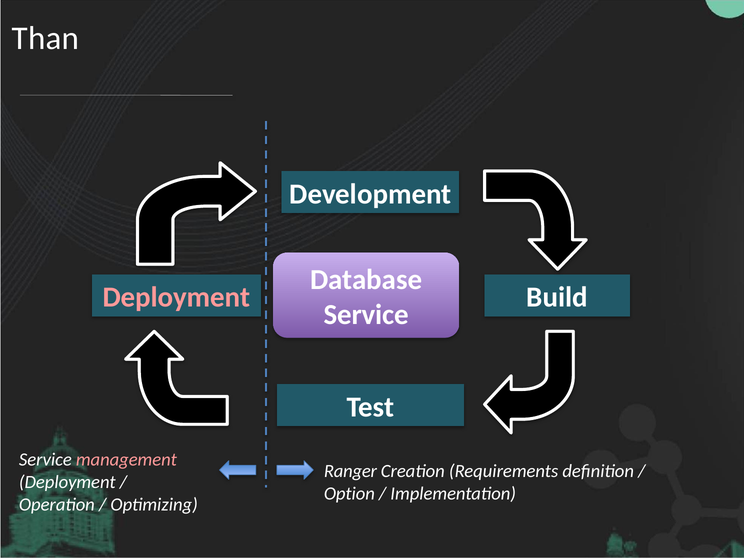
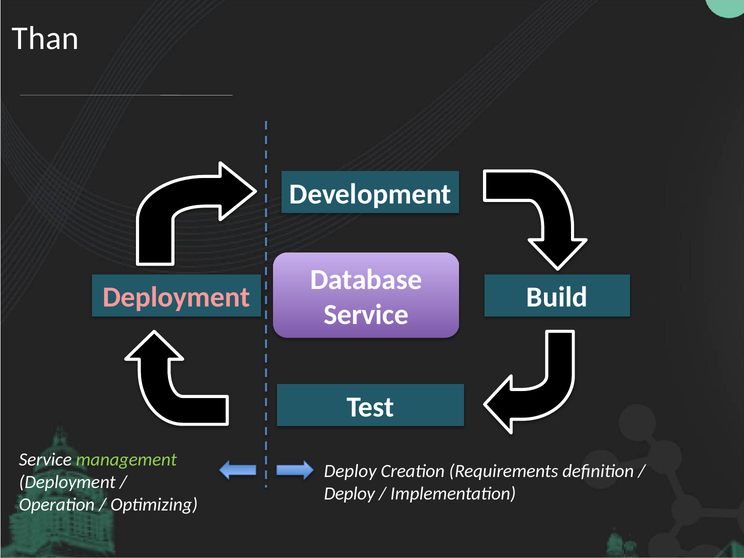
management colour: pink -> light green (126, 460)
Ranger: Ranger -> Deploy (350, 471)
Option: Option -> Deploy (349, 493)
